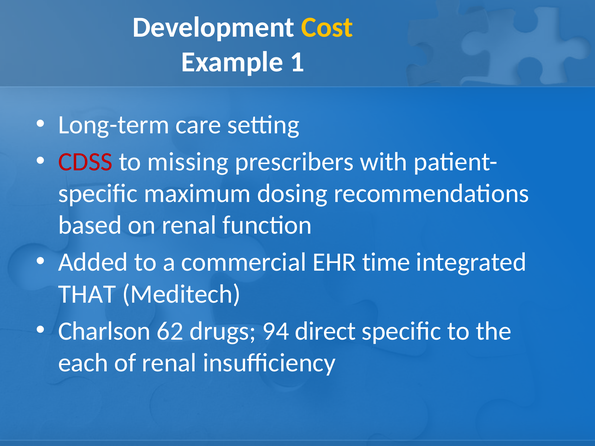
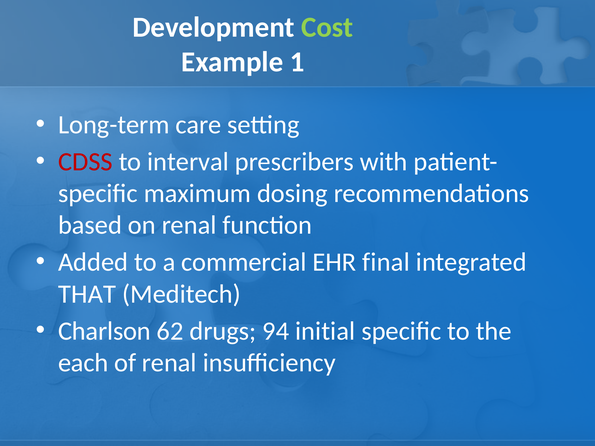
Cost colour: yellow -> light green (327, 27)
missing: missing -> interval (188, 162)
time: time -> final (386, 262)
direct: direct -> initial (325, 331)
